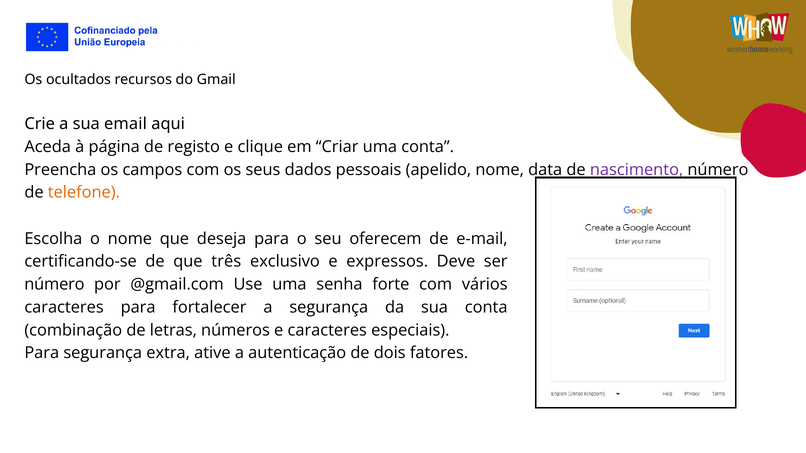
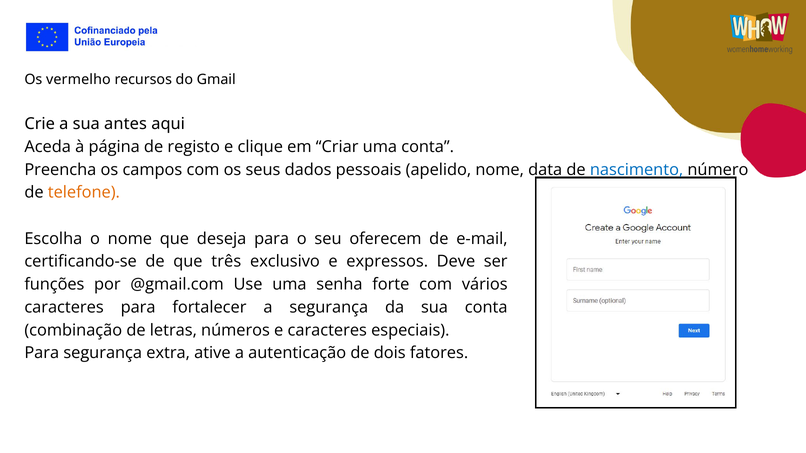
ocultados: ocultados -> vermelho (78, 80)
email: email -> antes (126, 124)
nascimento colour: purple -> blue (637, 170)
número: número -> funções (54, 285)
